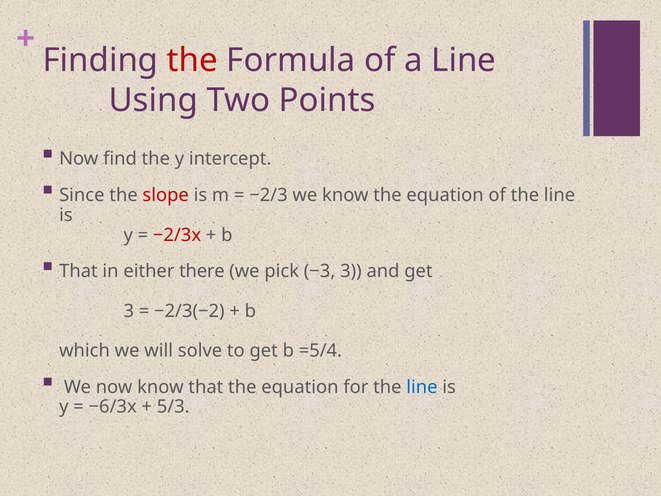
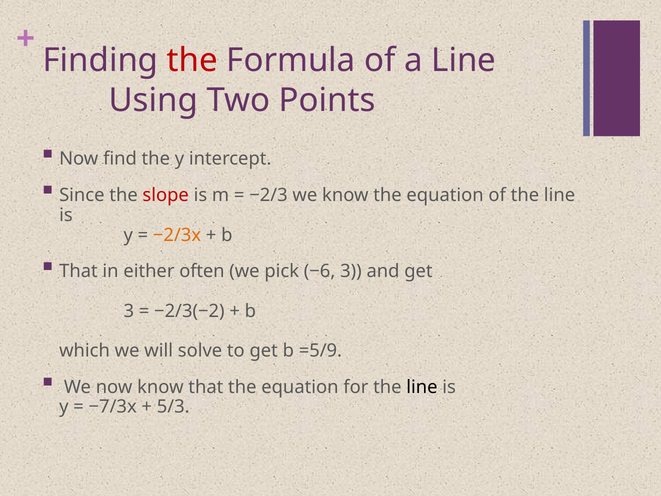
−2/3x colour: red -> orange (177, 235)
there: there -> often (202, 271)
−3: −3 -> −6 (320, 271)
=5/4: =5/4 -> =5/9 (320, 351)
line colour: blue -> black (422, 387)
−6/3x: −6/3x -> −7/3x (113, 407)
